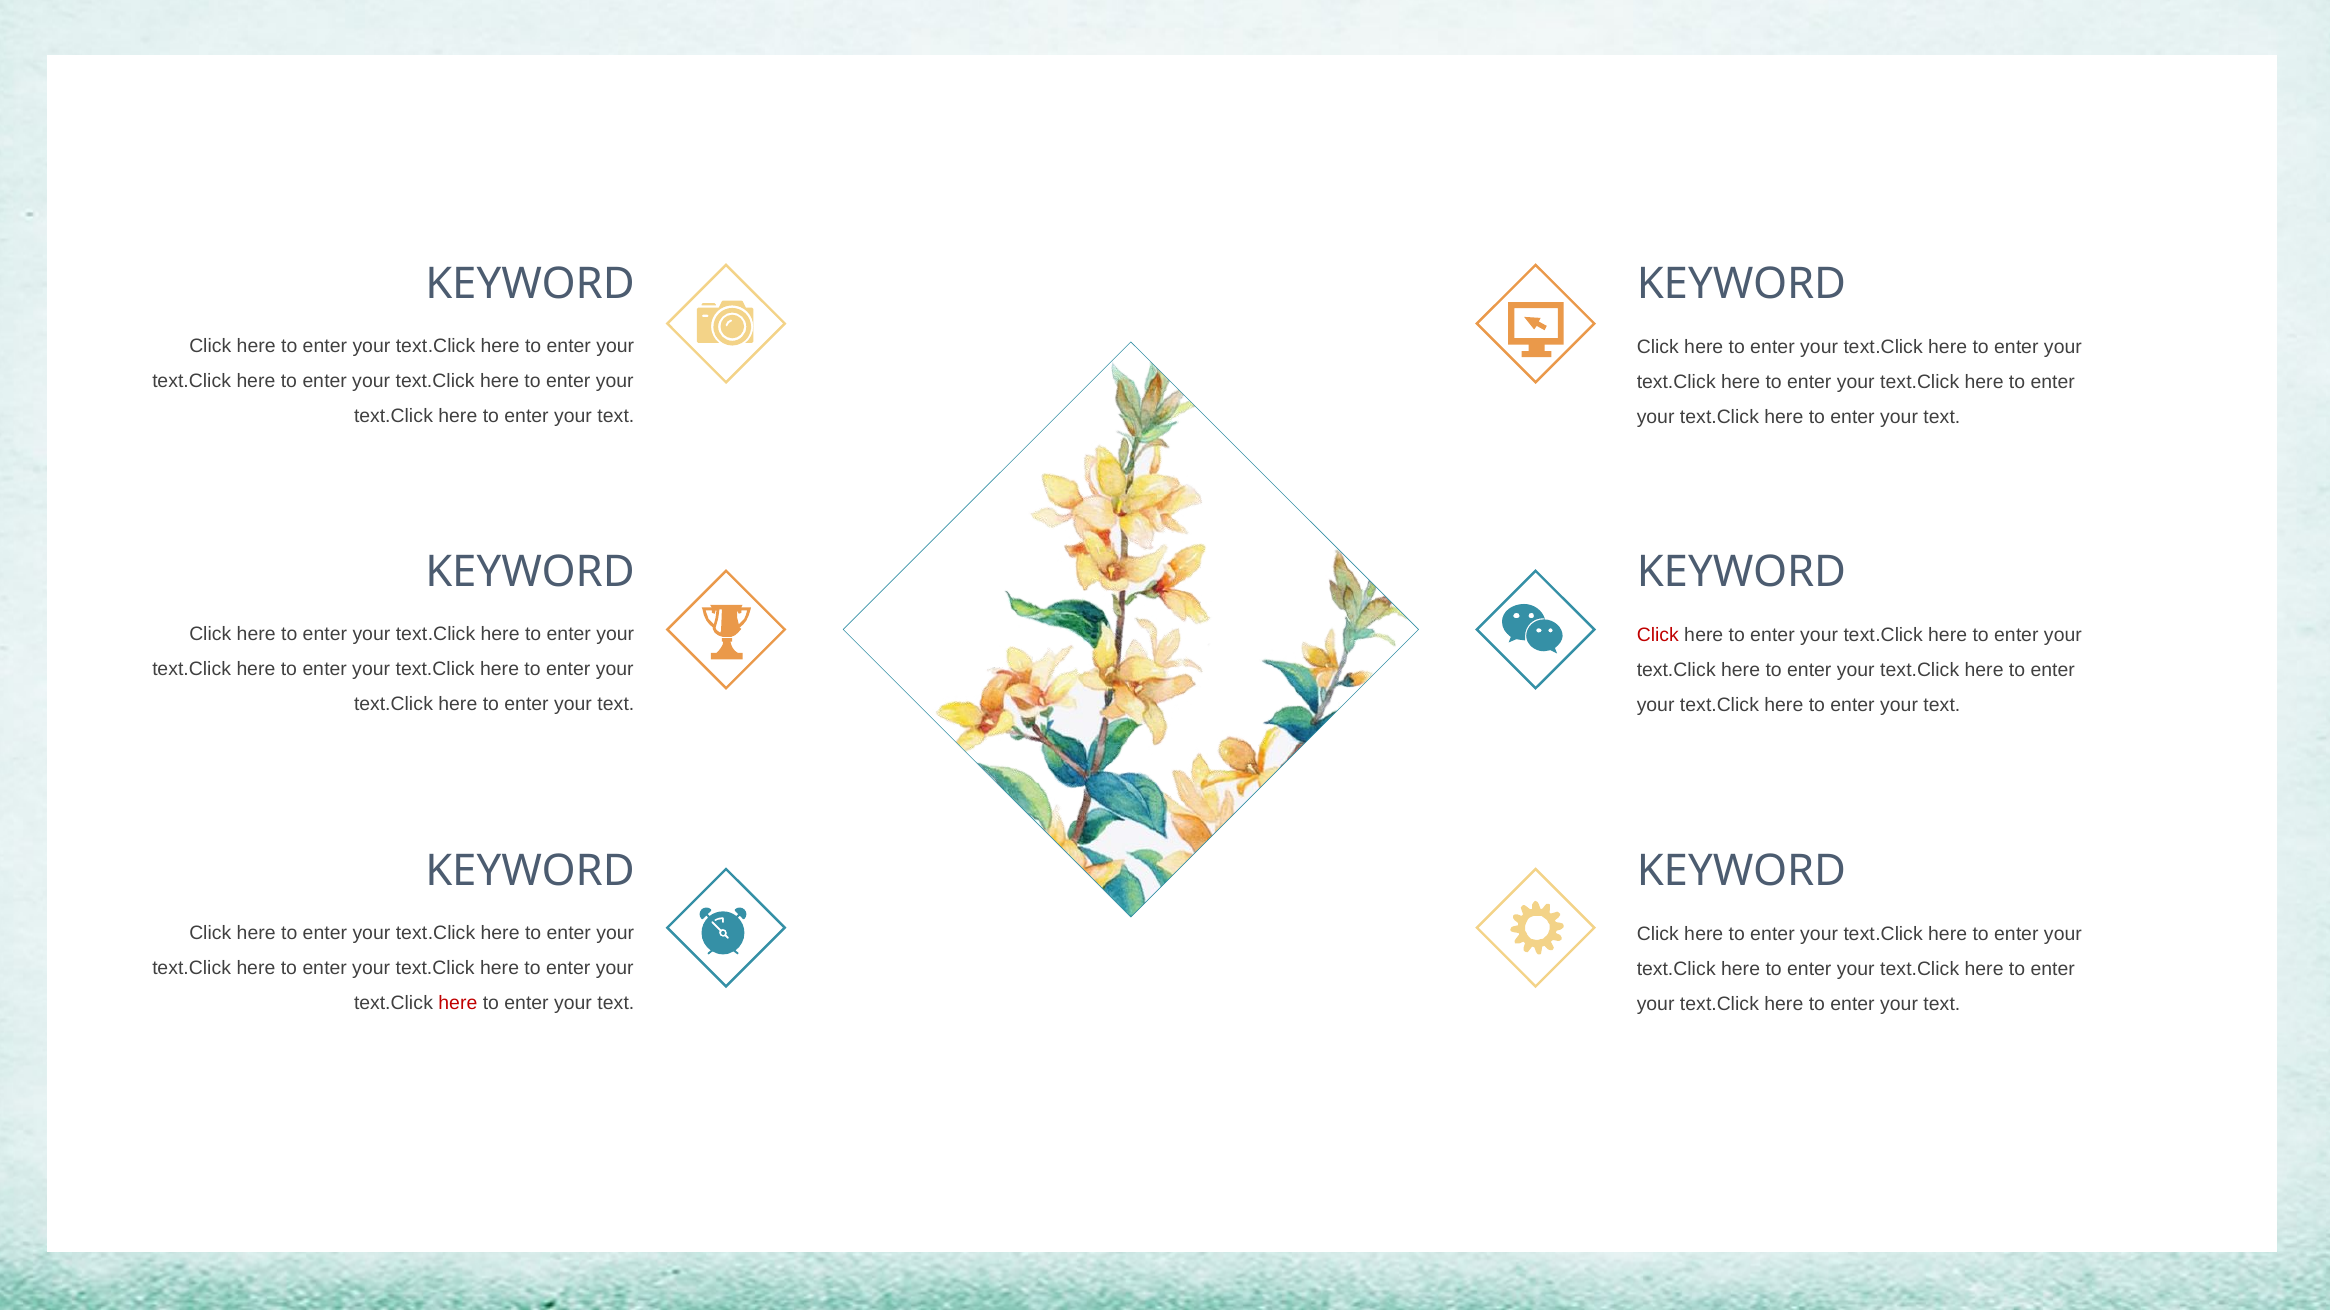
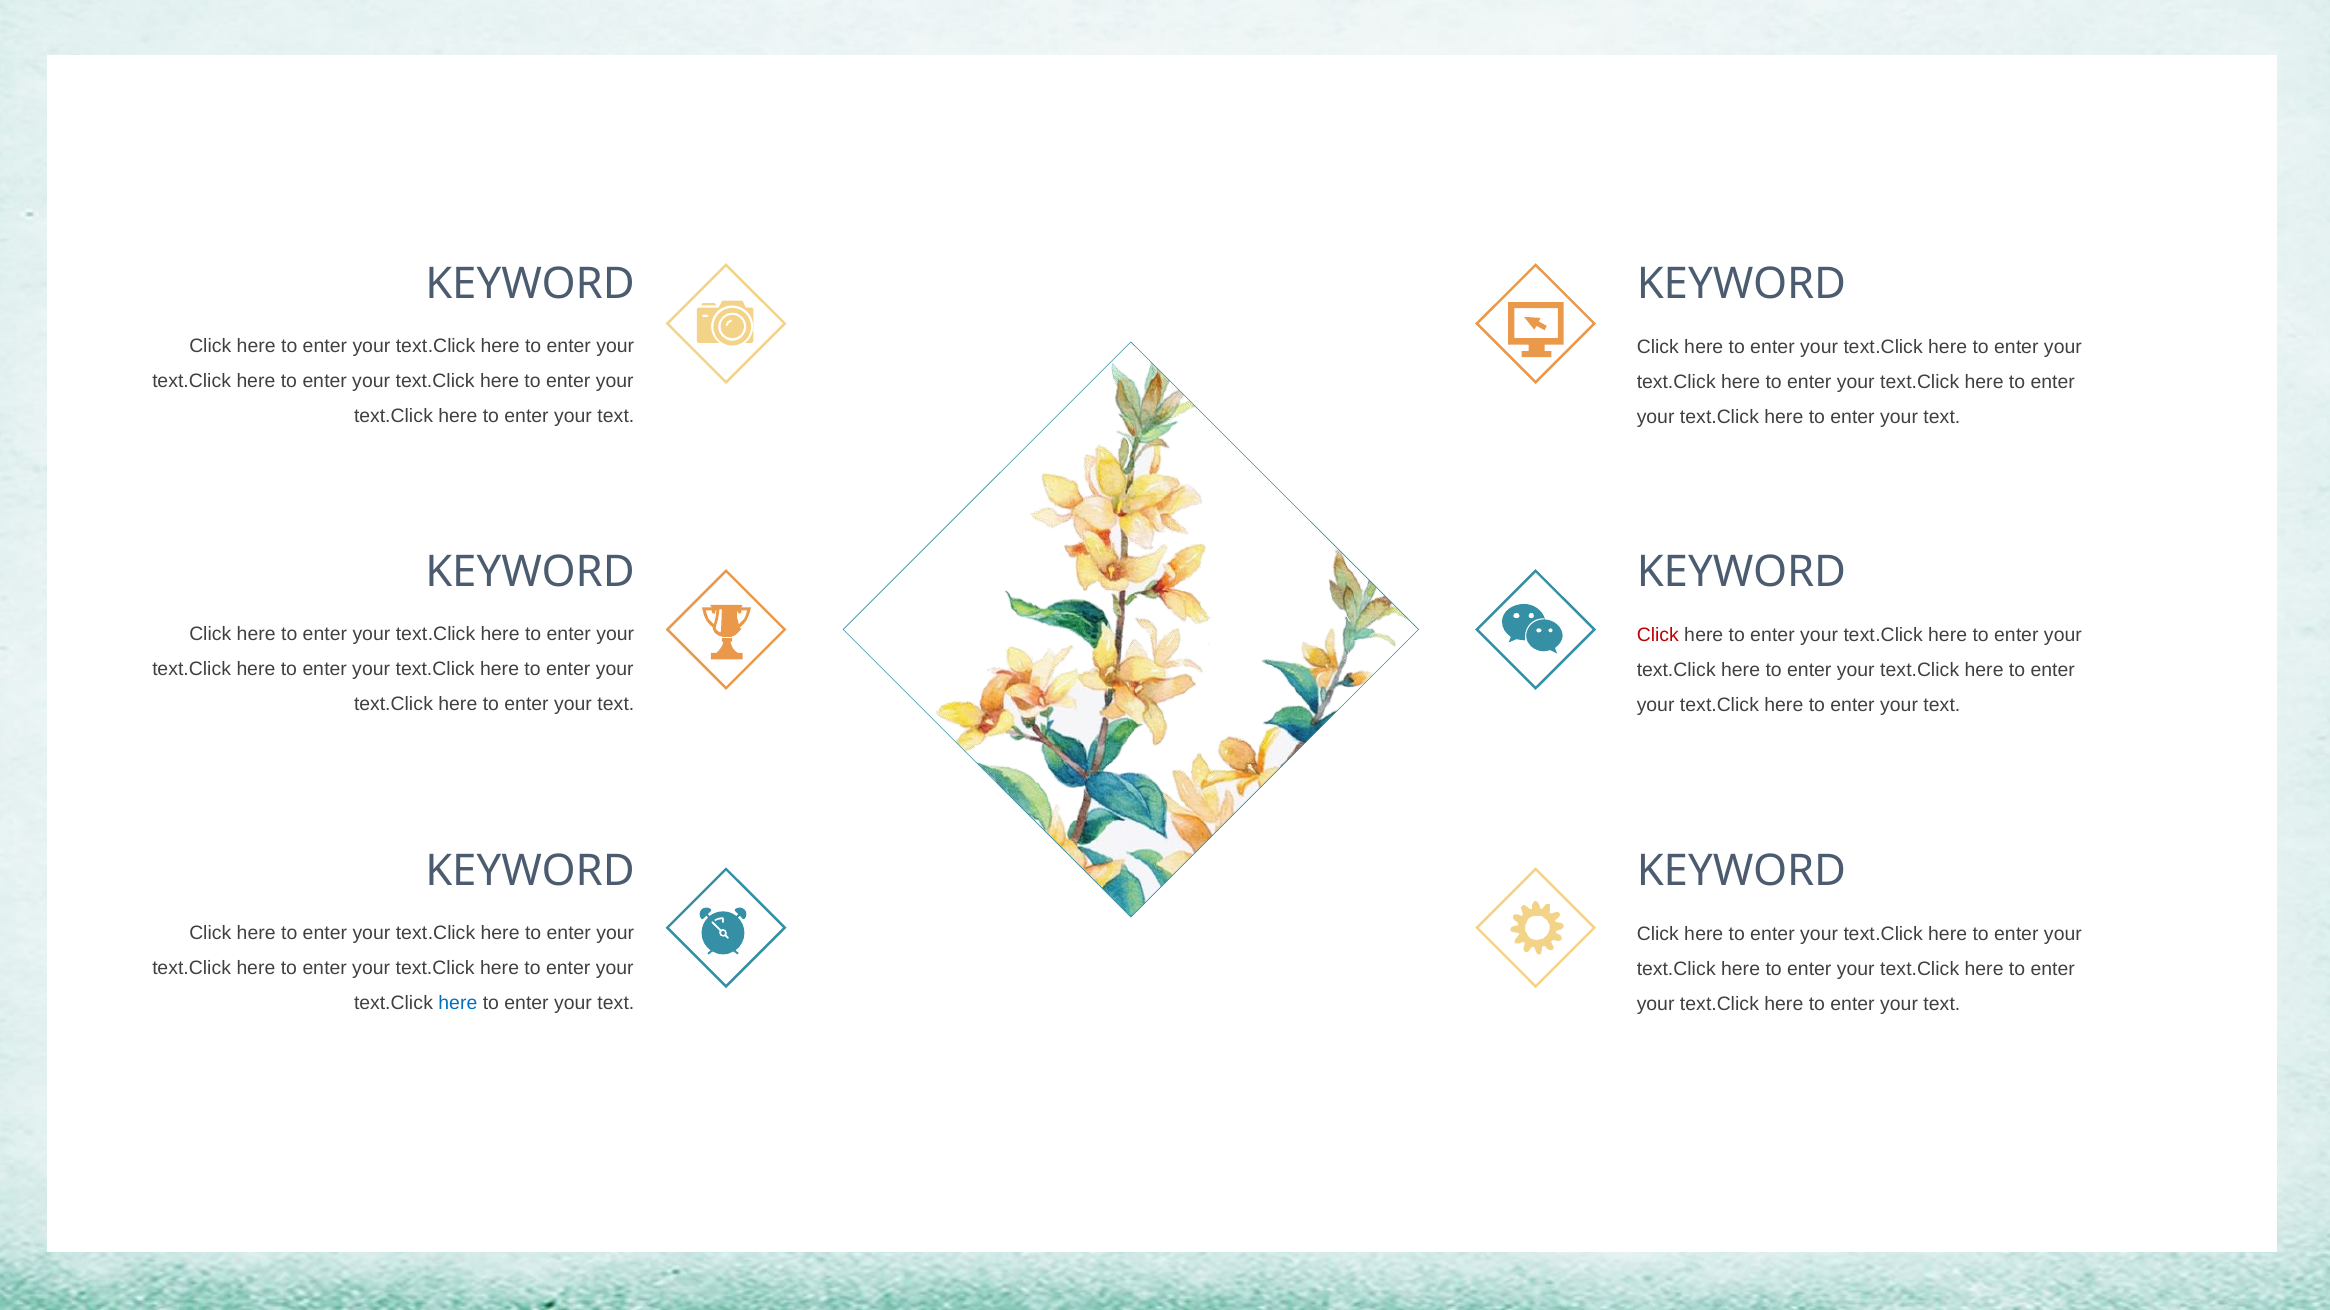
here colour: red -> blue (458, 1003)
